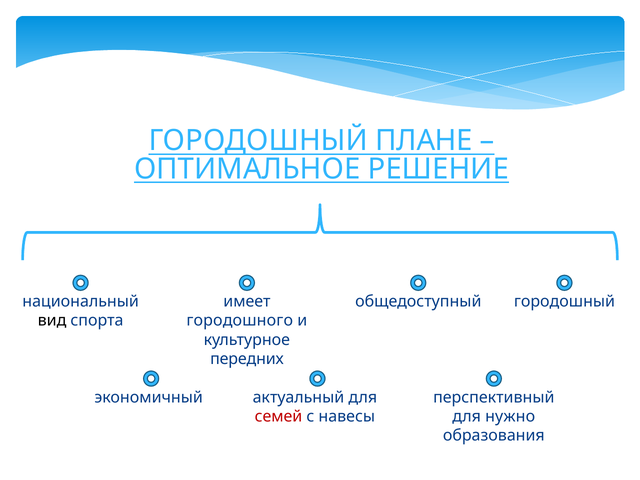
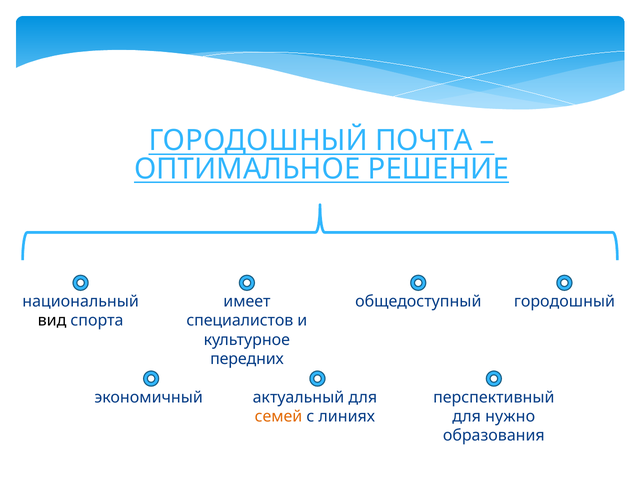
ПЛАНЕ: ПЛАНЕ -> ПОЧТА (424, 141)
городошного: городошного -> специалистов (240, 321)
семей colour: red -> orange (278, 416)
навесы: навесы -> линиях (347, 416)
